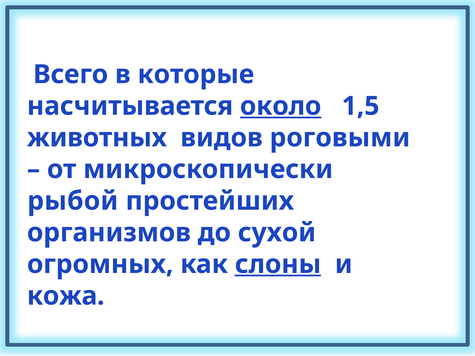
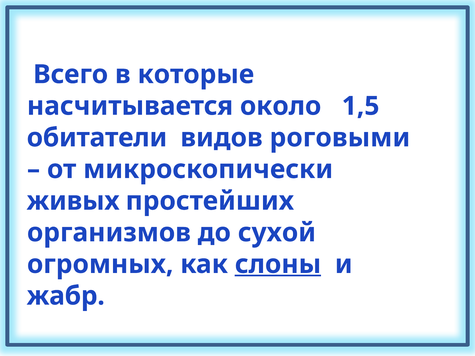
около underline: present -> none (281, 106)
животных: животных -> обитатели (97, 138)
рыбой: рыбой -> живых (73, 201)
кожа: кожа -> жабр (66, 296)
